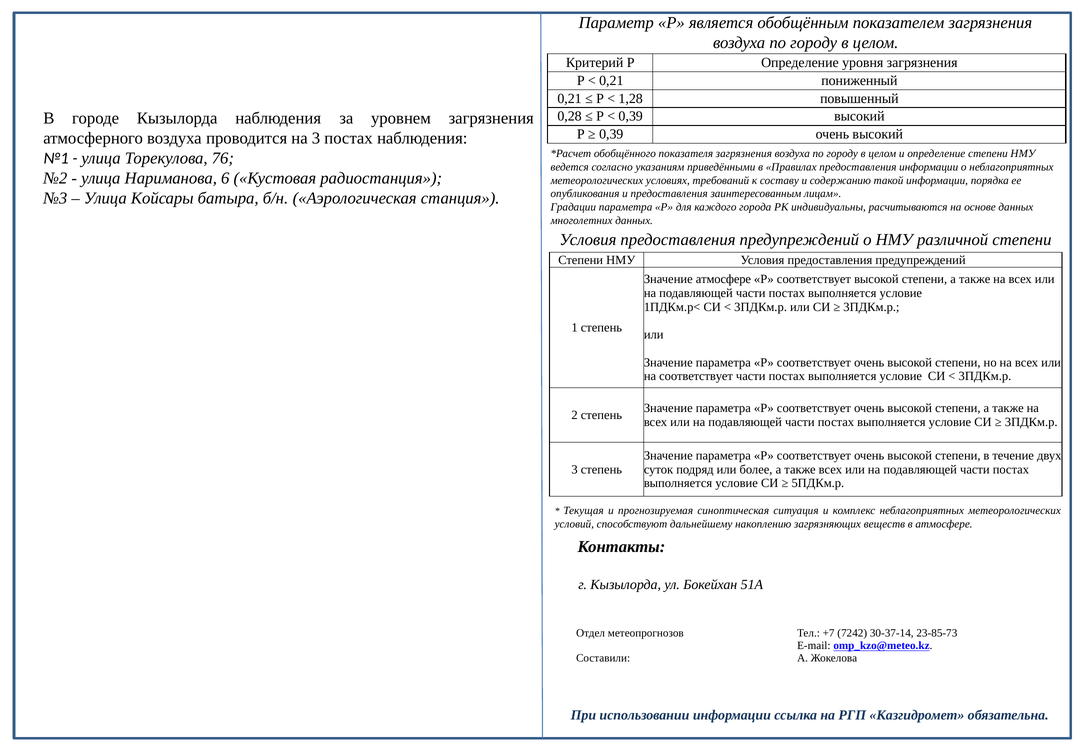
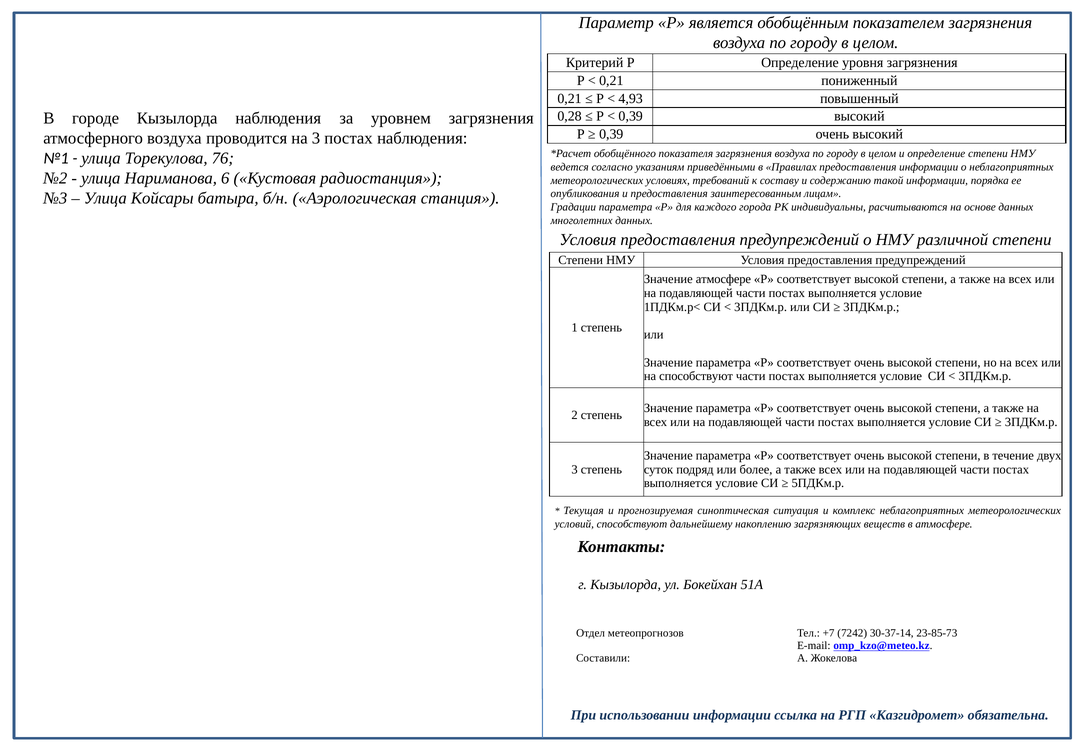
1,28: 1,28 -> 4,93 (631, 98)
на соответствует: соответствует -> способствуют (696, 376)
